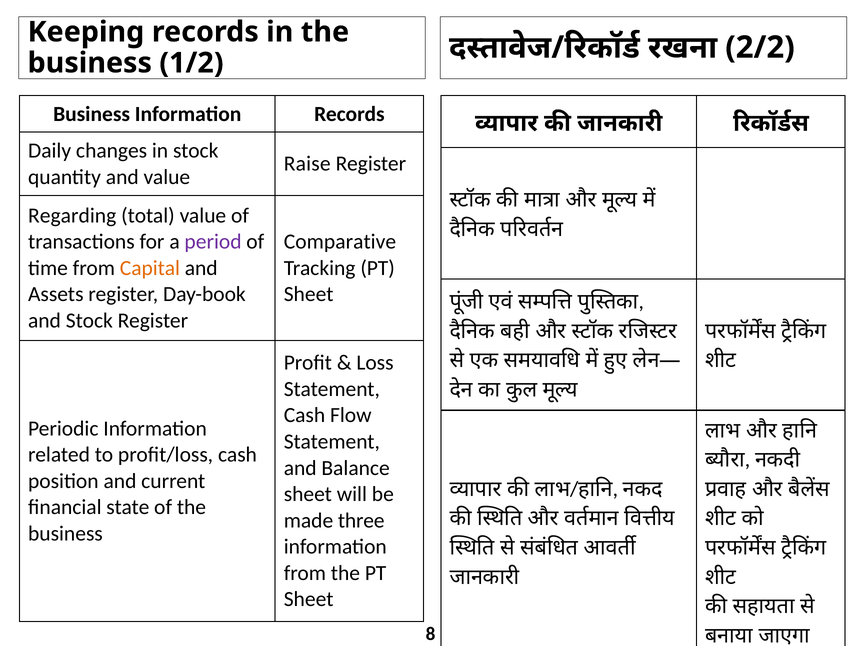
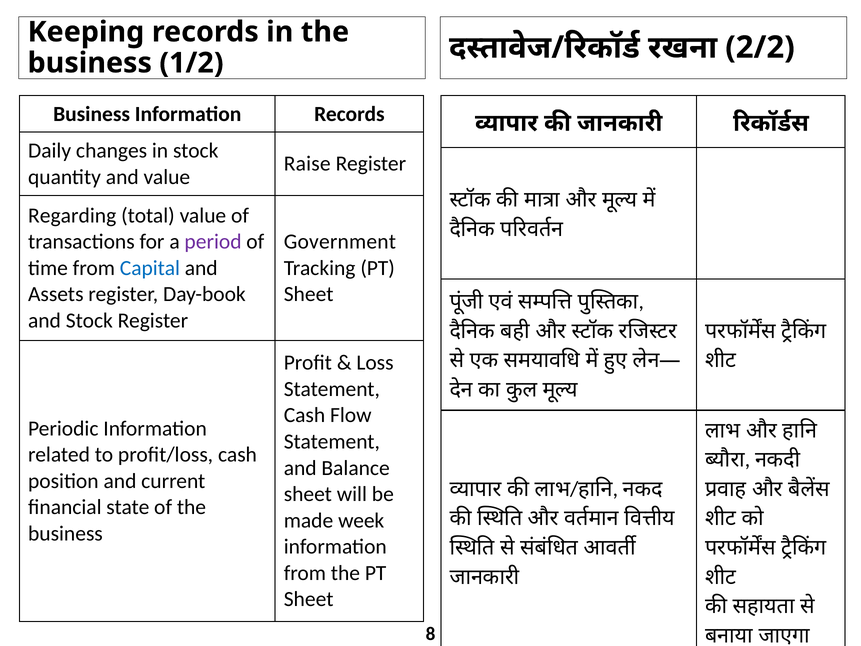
Comparative: Comparative -> Government (340, 242)
Capital colour: orange -> blue (150, 268)
three: three -> week (361, 520)
